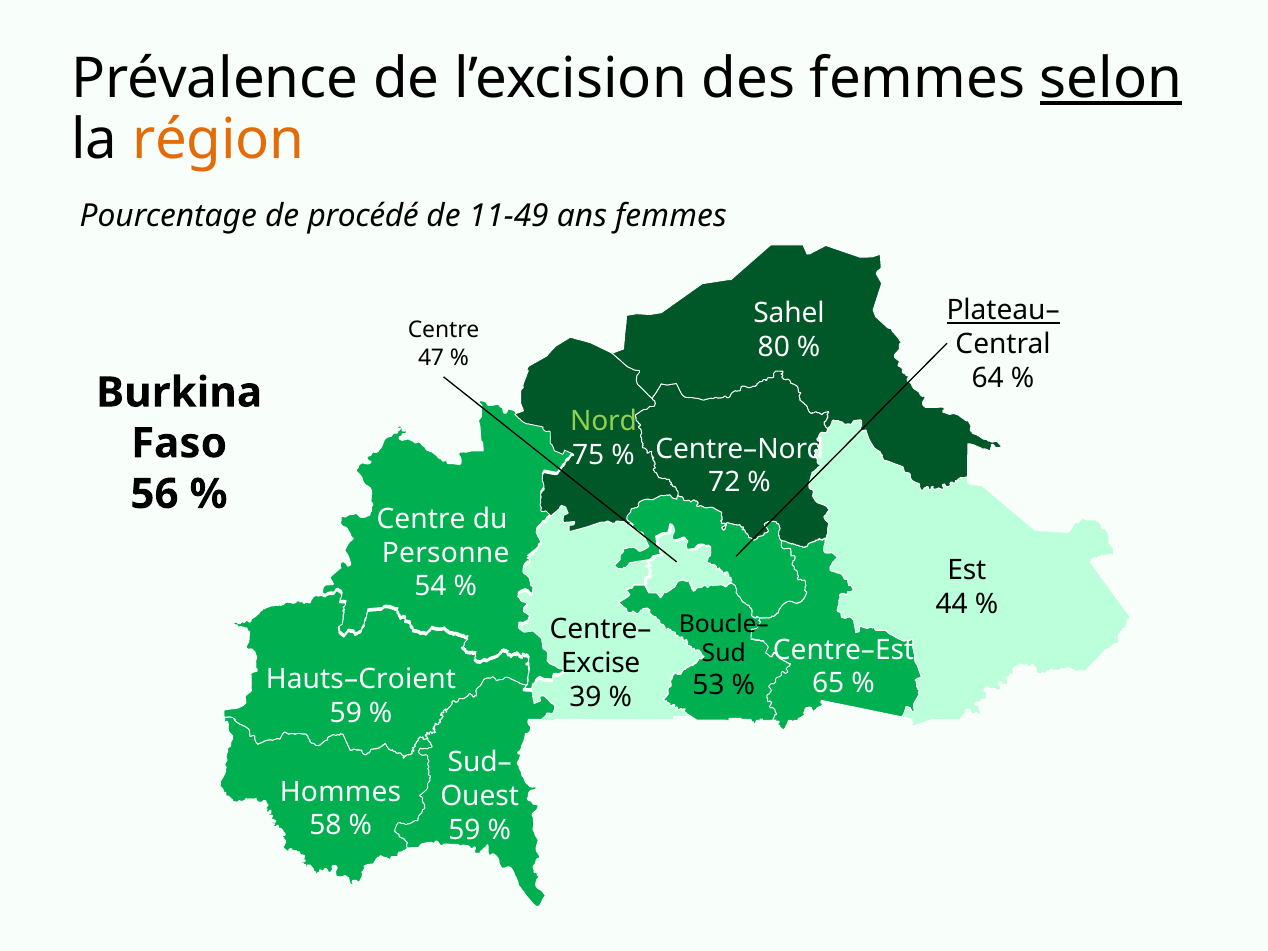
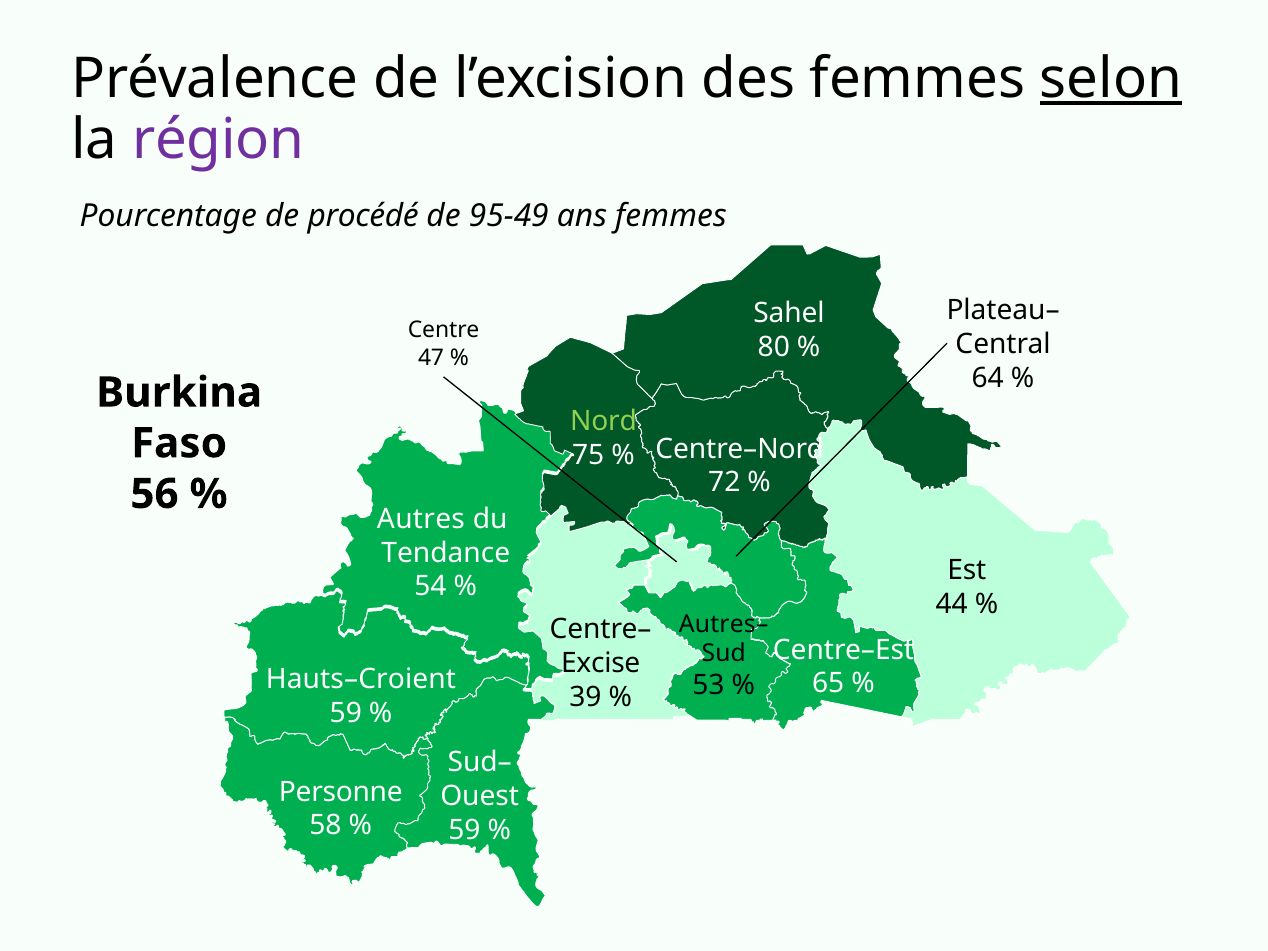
région colour: orange -> purple (218, 140)
11-49: 11-49 -> 95-49 (509, 216)
Plateau– underline: present -> none (1003, 311)
Centre: Centre -> Autres (421, 519)
Personne: Personne -> Tendance (446, 553)
Boucle–: Boucle– -> Autres– (724, 624)
Hommes: Hommes -> Personne (341, 792)
